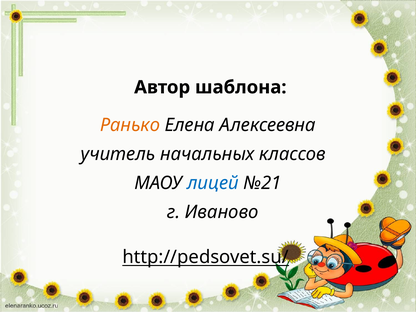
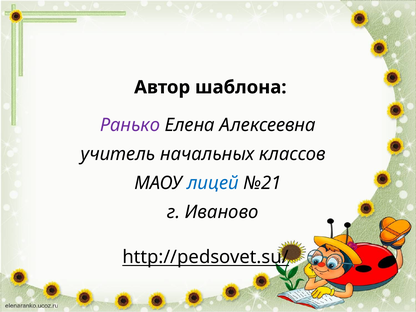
Ранько colour: orange -> purple (130, 125)
